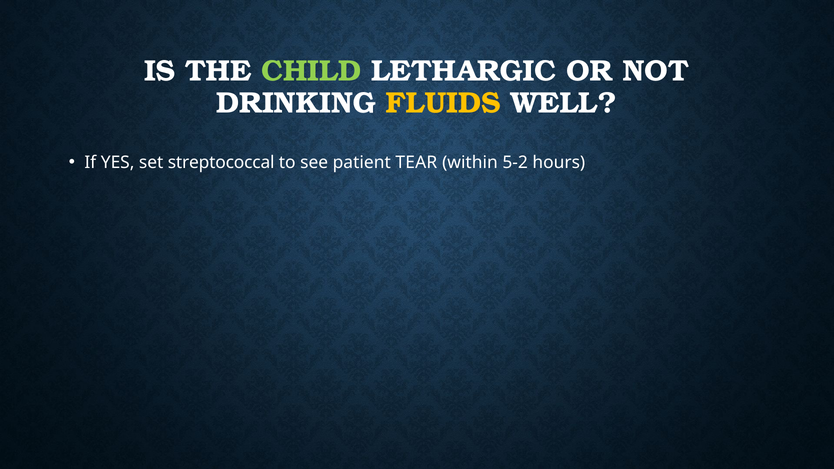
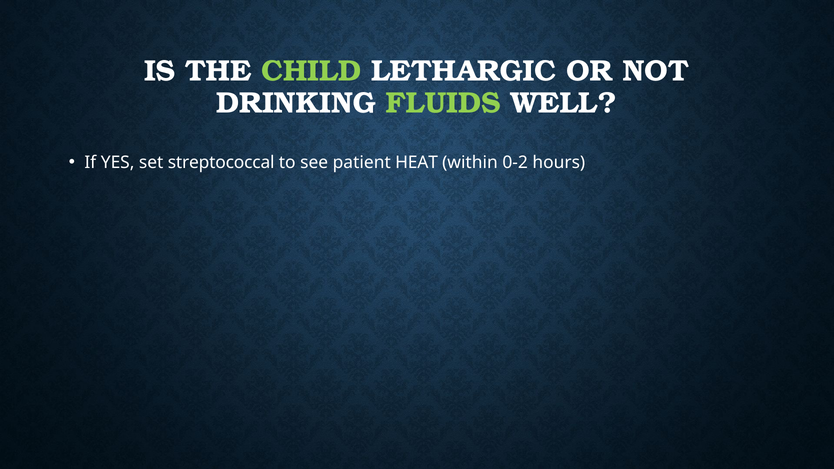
FLUIDS colour: yellow -> light green (443, 103)
TEAR: TEAR -> HEAT (417, 162)
5-2: 5-2 -> 0-2 (515, 162)
